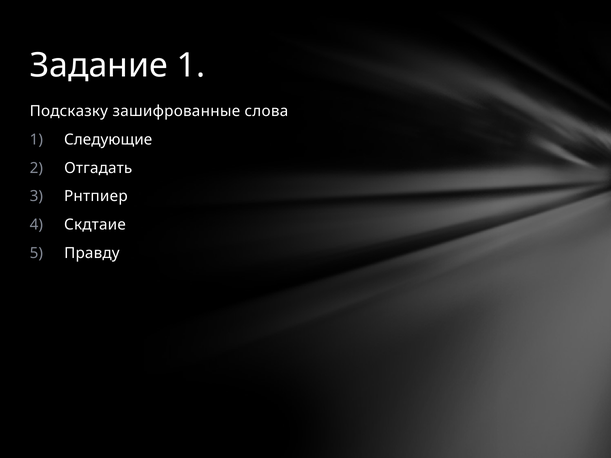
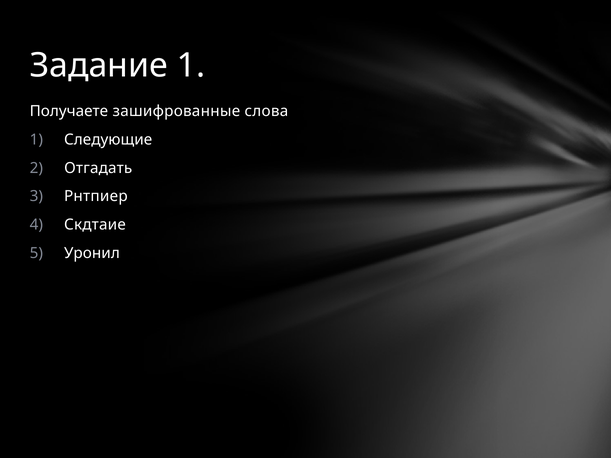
Подсказку: Подсказку -> Получаете (69, 111)
Правду: Правду -> Уронил (92, 254)
